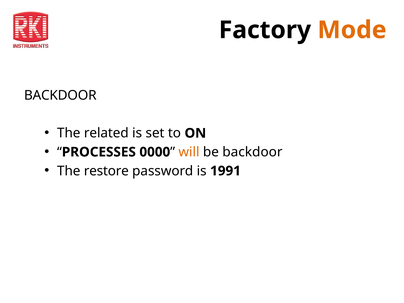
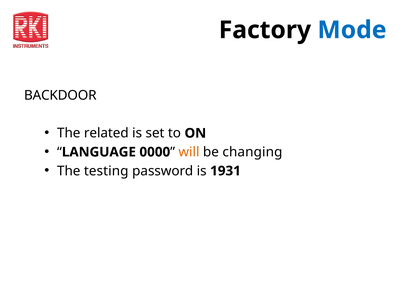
Mode colour: orange -> blue (352, 30)
PROCESSES: PROCESSES -> LANGUAGE (99, 152)
be backdoor: backdoor -> changing (252, 152)
restore: restore -> testing (106, 171)
1991: 1991 -> 1931 (226, 171)
